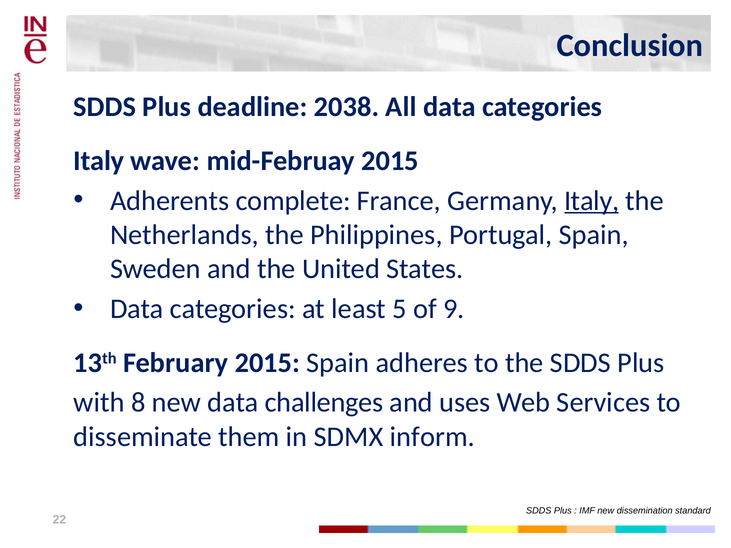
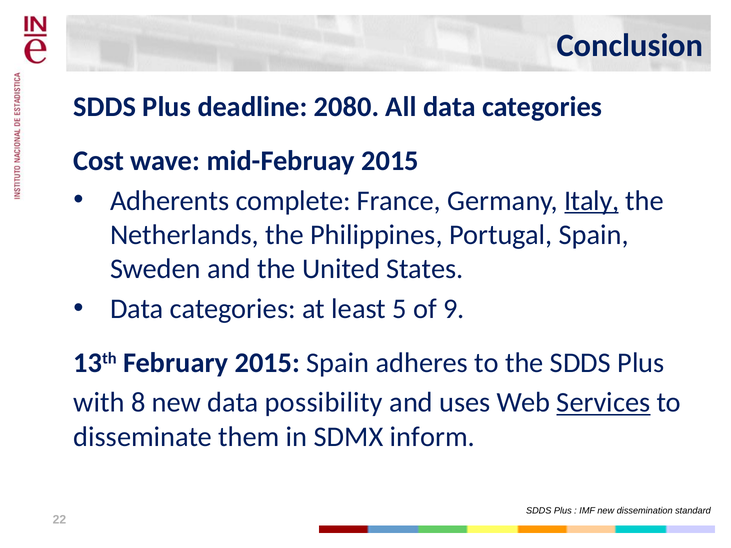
2038: 2038 -> 2080 (347, 107)
Italy: Italy -> Cost (99, 161)
challenges: challenges -> possibility (324, 403)
Services underline: none -> present (603, 403)
